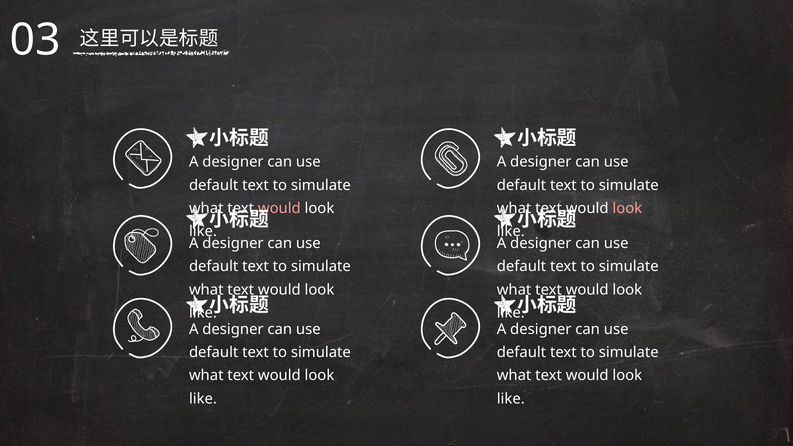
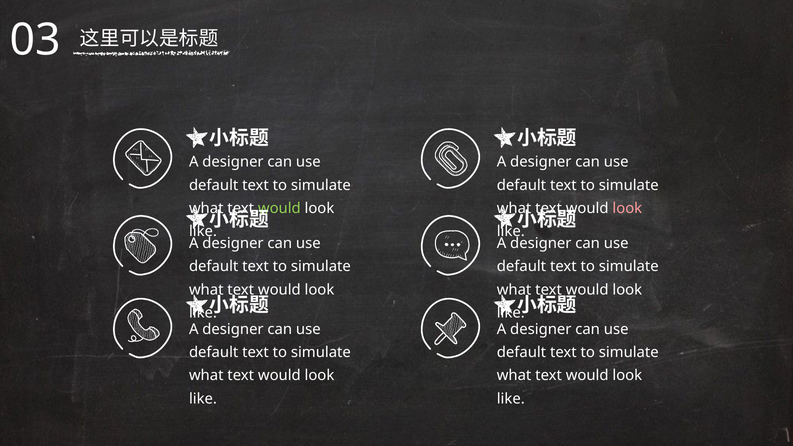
would colour: pink -> light green (279, 208)
